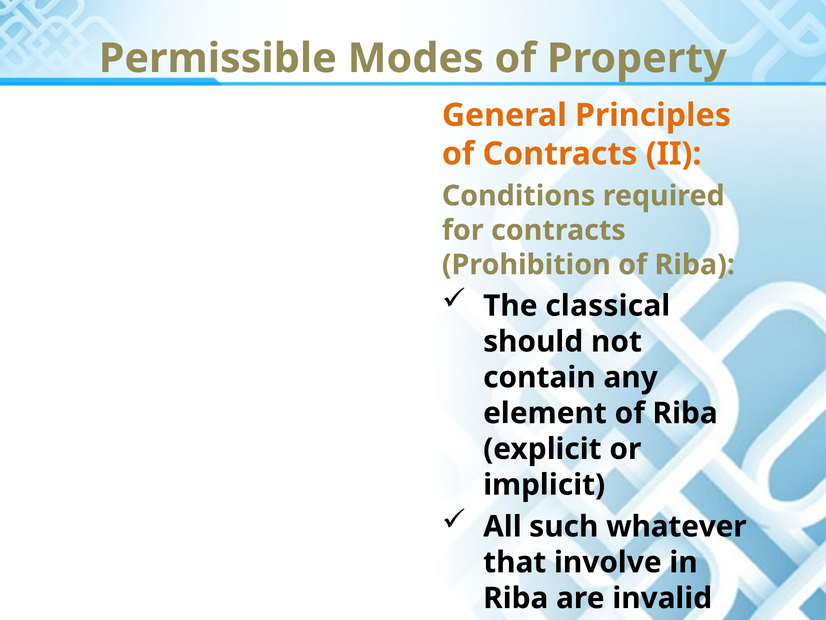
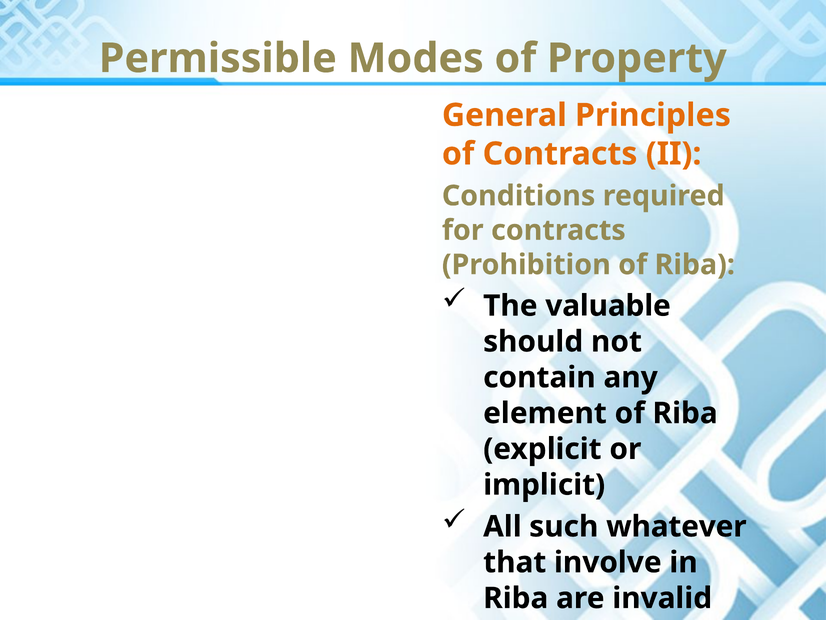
classical: classical -> valuable (608, 306)
